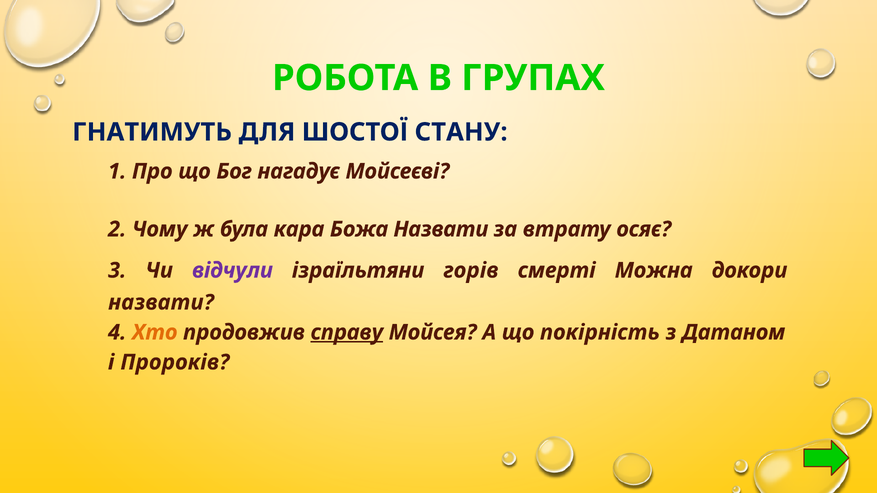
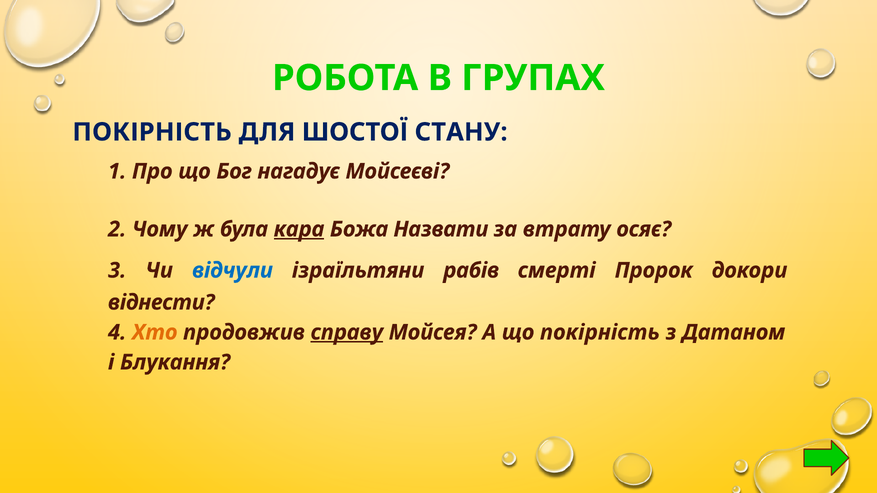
ГНАТИМУТЬ: ГНАТИМУТЬ -> ПОКІРНІСТЬ (152, 132)
кара underline: none -> present (299, 229)
відчули colour: purple -> blue (233, 271)
горів: горів -> рабів (471, 271)
Можна: Можна -> Пророк (654, 271)
назвати: назвати -> віднести (161, 303)
Пророків: Пророків -> Блукання (175, 362)
